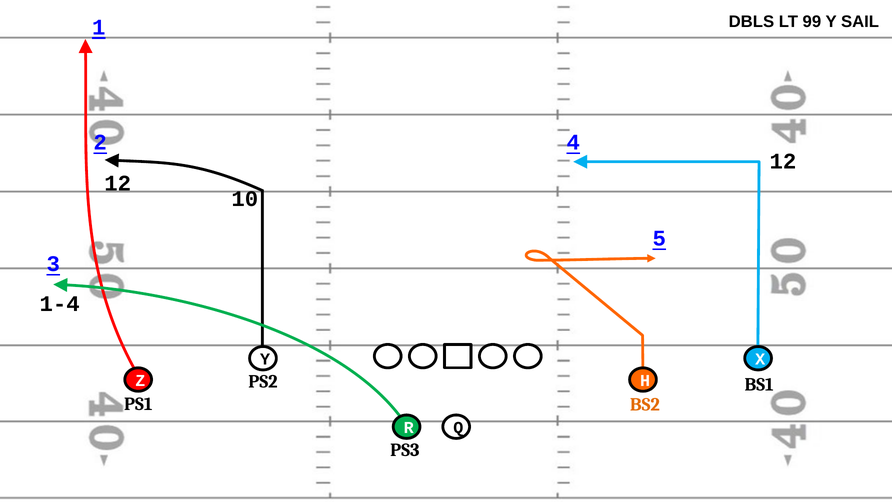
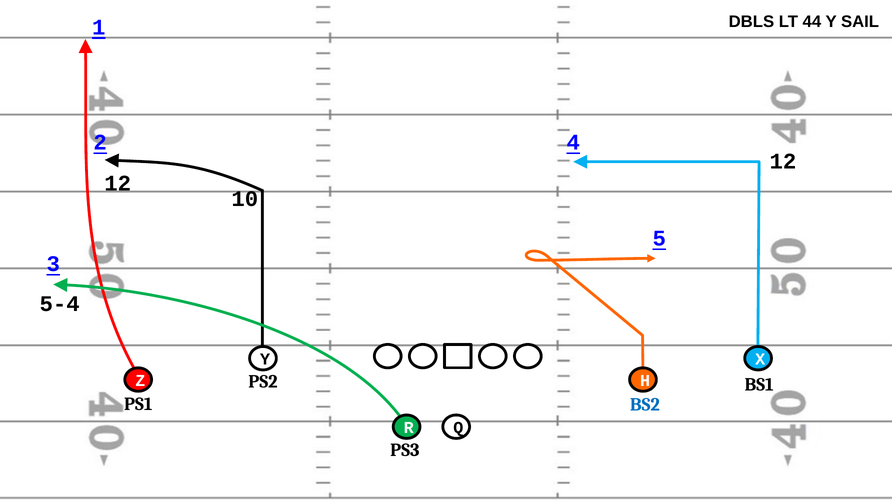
99: 99 -> 44 (812, 22)
1-4: 1-4 -> 5-4 (60, 304)
BS2 colour: orange -> blue (645, 404)
